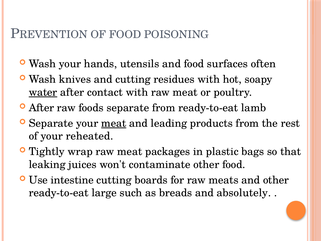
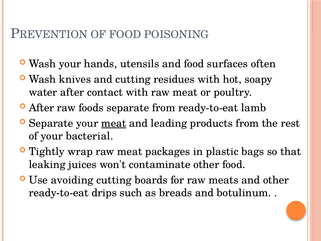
water underline: present -> none (43, 92)
reheated: reheated -> bacterial (90, 136)
intestine: intestine -> avoiding (72, 180)
large: large -> drips (104, 193)
absolutely: absolutely -> botulinum (244, 193)
